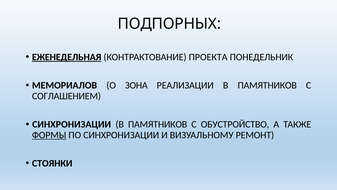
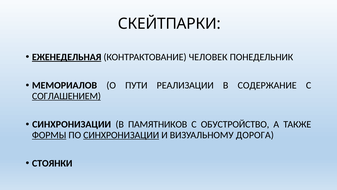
ПОДПОРНЫХ: ПОДПОРНЫХ -> СКЕЙТПАРКИ (169, 24)
ПРОЕКТА: ПРОЕКТА -> ЧЕЛОВЕК (208, 57)
ЗОНА: ЗОНА -> ПУТИ (136, 85)
РЕАЛИЗАЦИИ В ПАМЯТНИКОВ: ПАМЯТНИКОВ -> СОДЕРЖАНИЕ (267, 85)
СОГЛАШЕНИЕМ underline: none -> present (66, 96)
СИНХРОНИЗАЦИИ underline: none -> present (121, 135)
РЕМОНТ: РЕМОНТ -> ДОРОГА (255, 135)
